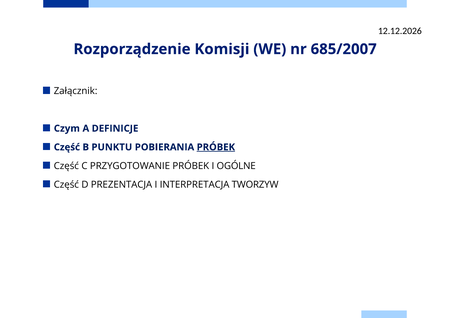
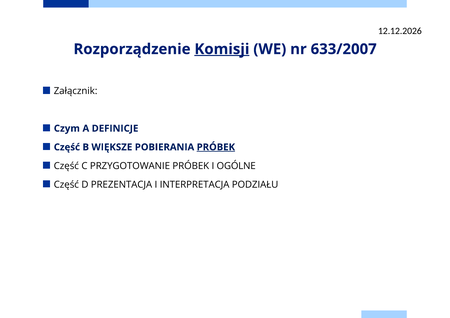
Komisji underline: none -> present (222, 49)
685/2007: 685/2007 -> 633/2007 (344, 49)
PUNKTU: PUNKTU -> WIĘKSZE (112, 147)
TWORZYW: TWORZYW -> PODZIAŁU (255, 185)
